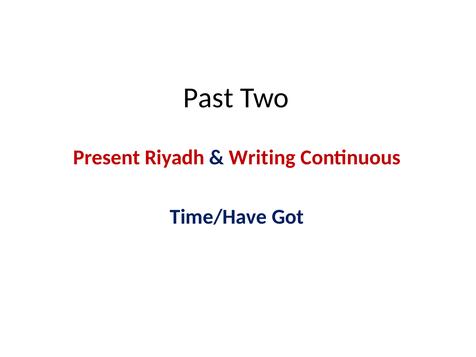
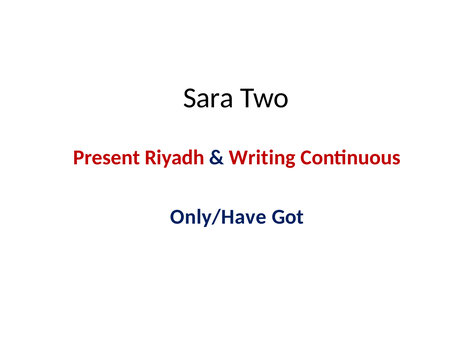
Past: Past -> Sara (208, 98)
Time/Have: Time/Have -> Only/Have (218, 217)
